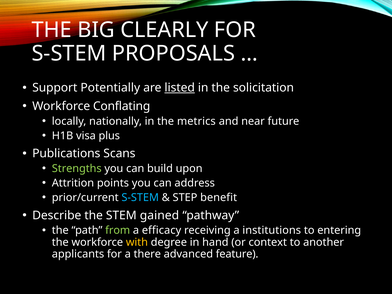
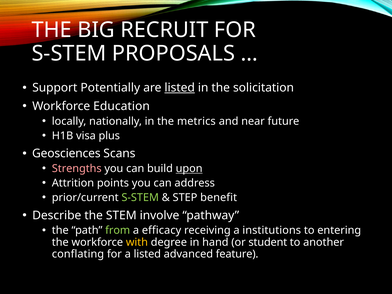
CLEARLY: CLEARLY -> RECRUIT (164, 30)
Conflating: Conflating -> Education (122, 106)
Publications: Publications -> Geosciences (66, 154)
Strengths colour: light green -> pink (77, 169)
upon underline: none -> present (189, 169)
S-STEM colour: light blue -> light green (140, 198)
gained: gained -> involve (160, 215)
context: context -> student (268, 242)
applicants: applicants -> conflating (78, 254)
a there: there -> listed (147, 254)
